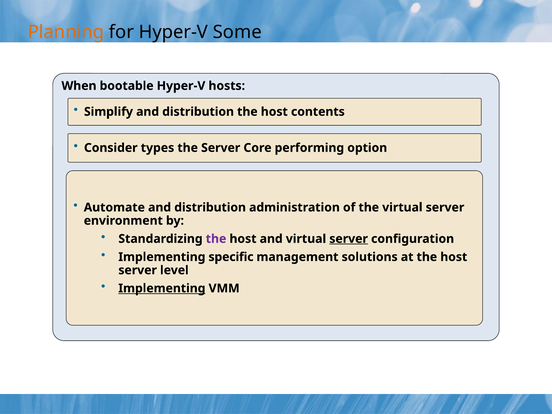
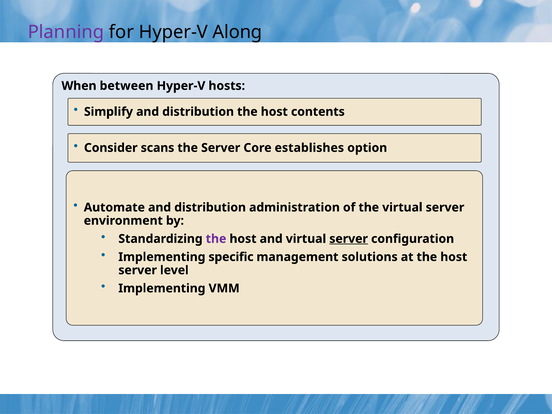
Planning colour: orange -> purple (66, 32)
Some: Some -> Along (237, 32)
bootable: bootable -> between (127, 86)
types: types -> scans (158, 148)
performing: performing -> establishes (309, 148)
Implementing underline: present -> none (162, 288)
